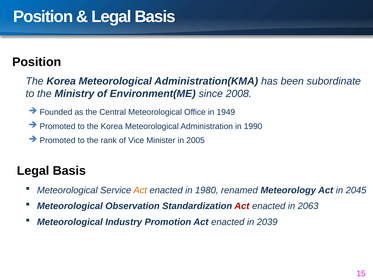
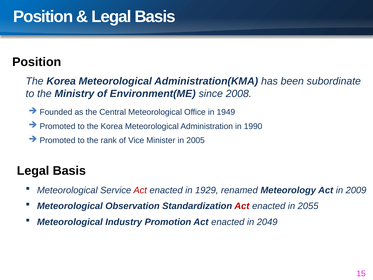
Act colour: orange -> red (140, 190)
1980: 1980 -> 1929 (207, 190)
2045: 2045 -> 2009 (356, 190)
2063: 2063 -> 2055 (308, 206)
2039: 2039 -> 2049 (267, 222)
